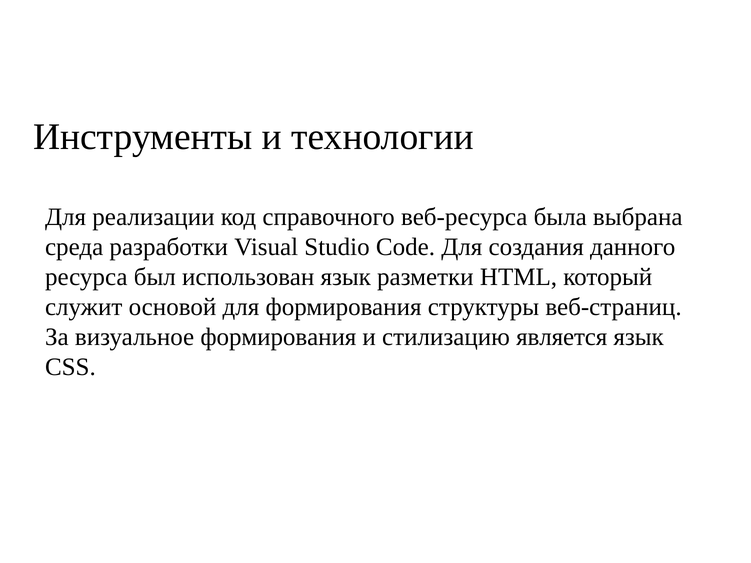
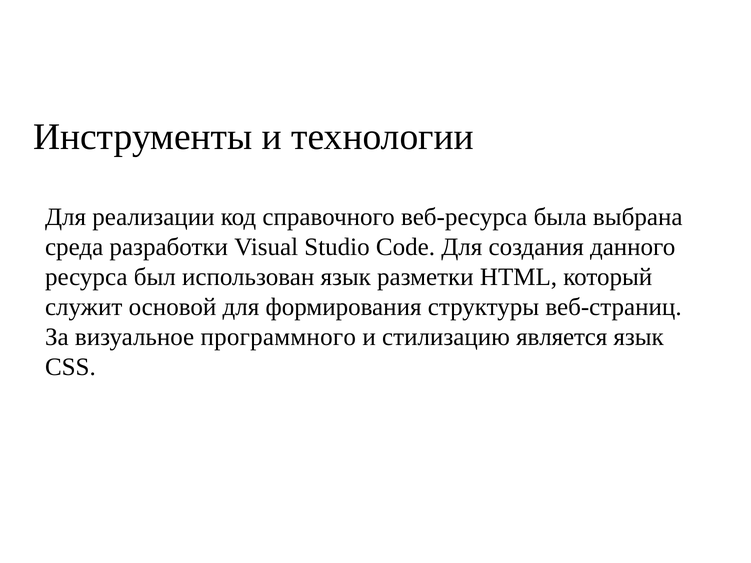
визуальное формирования: формирования -> программного (278, 337)
